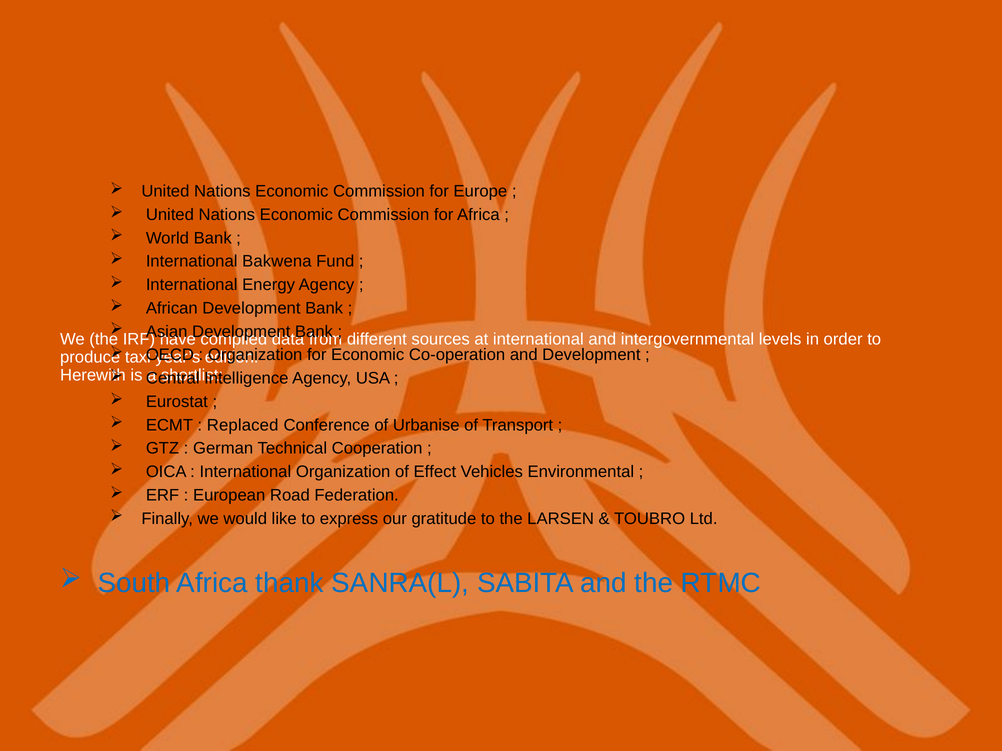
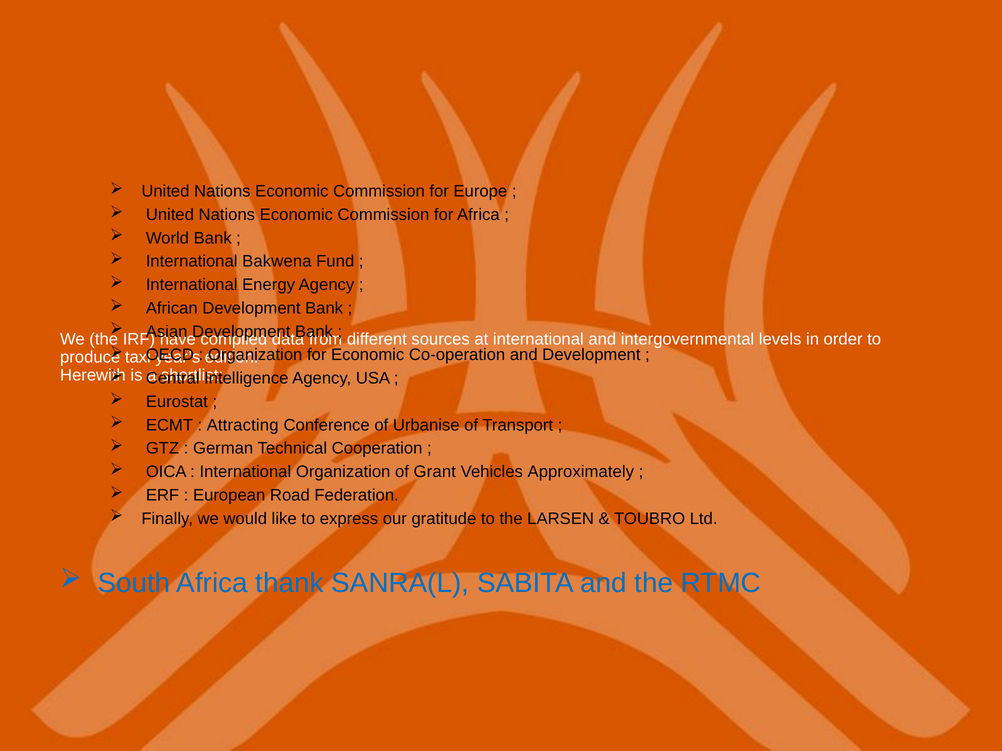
Replaced: Replaced -> Attracting (243, 425)
Effect: Effect -> Grant (435, 472)
Environmental: Environmental -> Approximately (581, 472)
